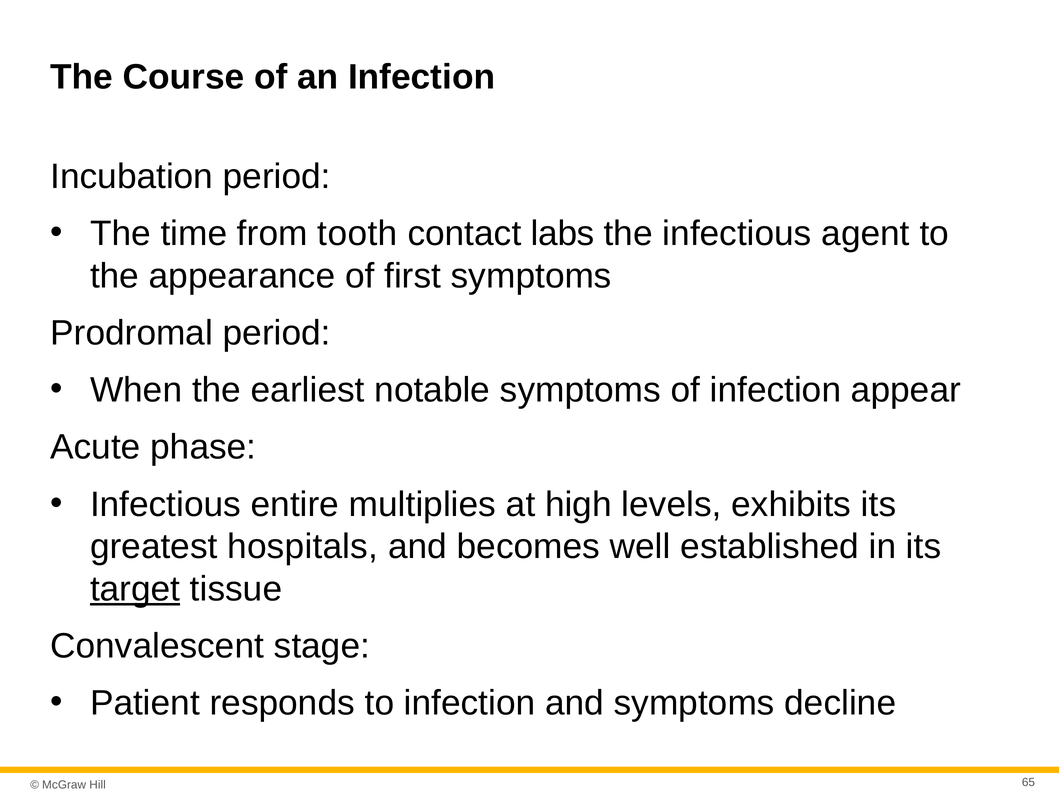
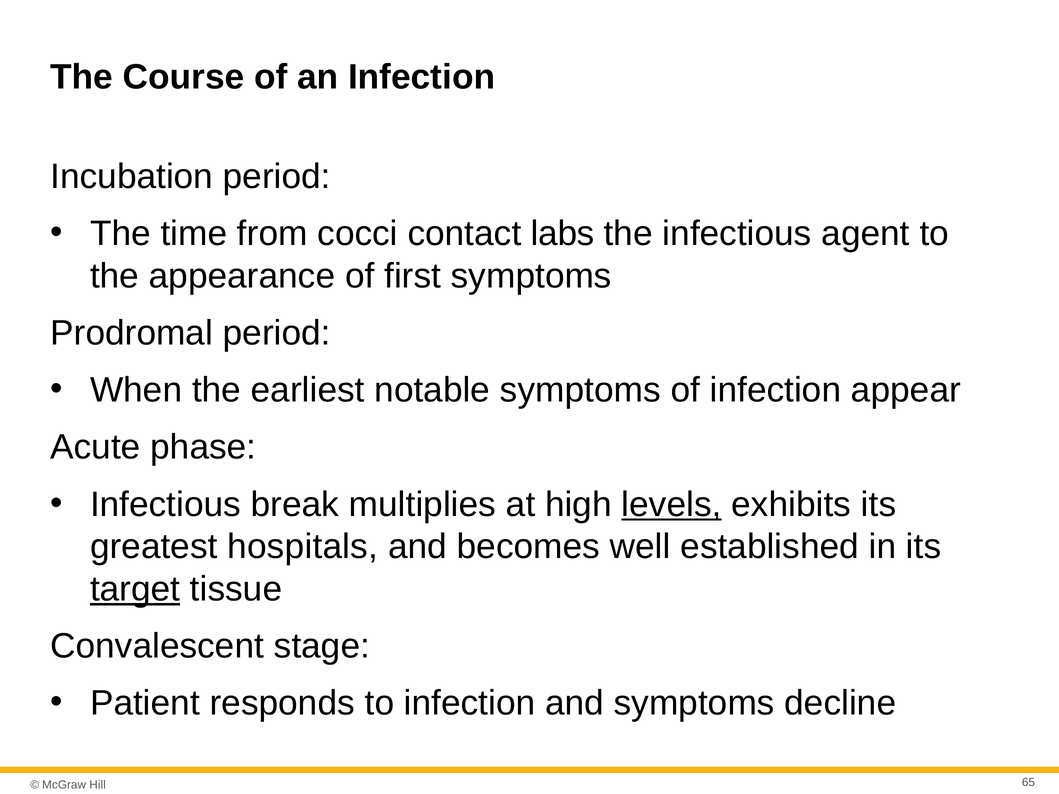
tooth: tooth -> cocci (358, 234)
entire: entire -> break (295, 505)
levels underline: none -> present (672, 505)
